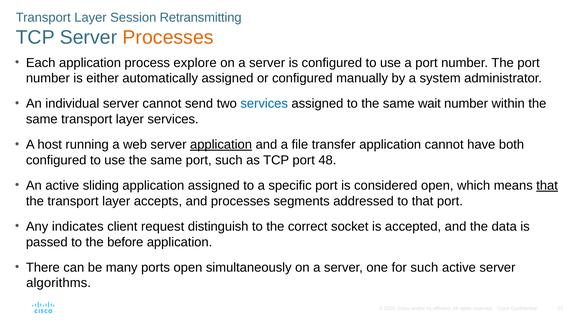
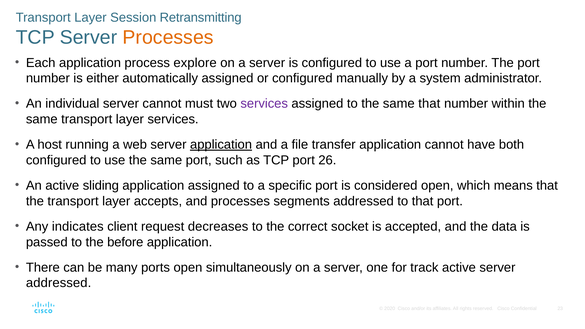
send: send -> must (199, 104)
services colour: blue -> purple (264, 104)
same wait: wait -> that (429, 104)
48: 48 -> 26 (327, 160)
that underline: present -> none (547, 186)
distinguish: distinguish -> decreases (218, 227)
for such: such -> track (424, 267)
algorithms: algorithms -> addressed (59, 283)
